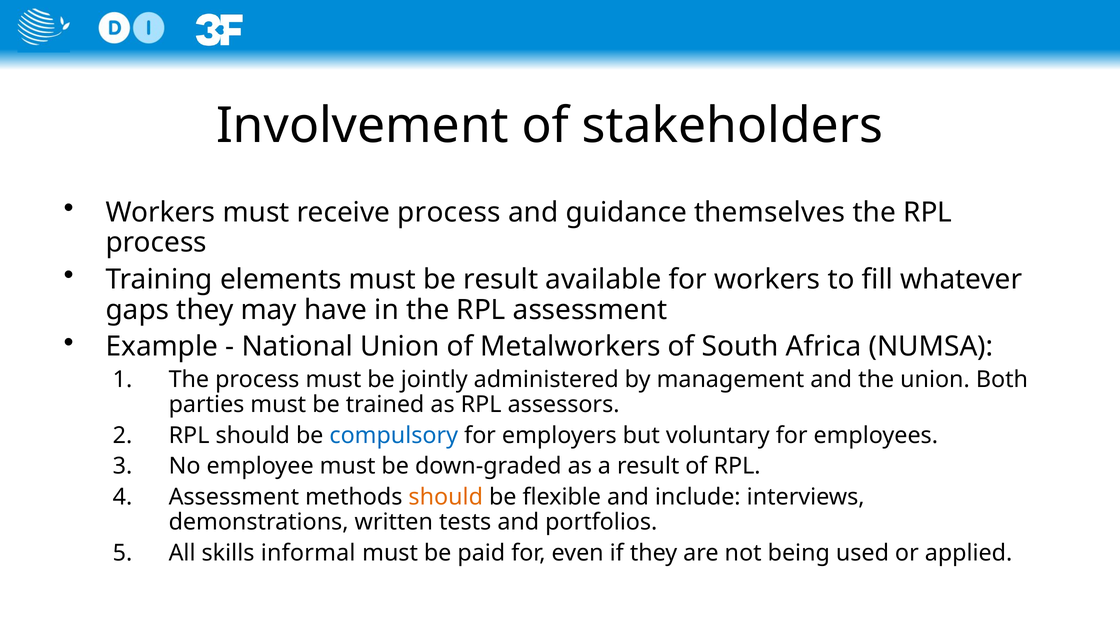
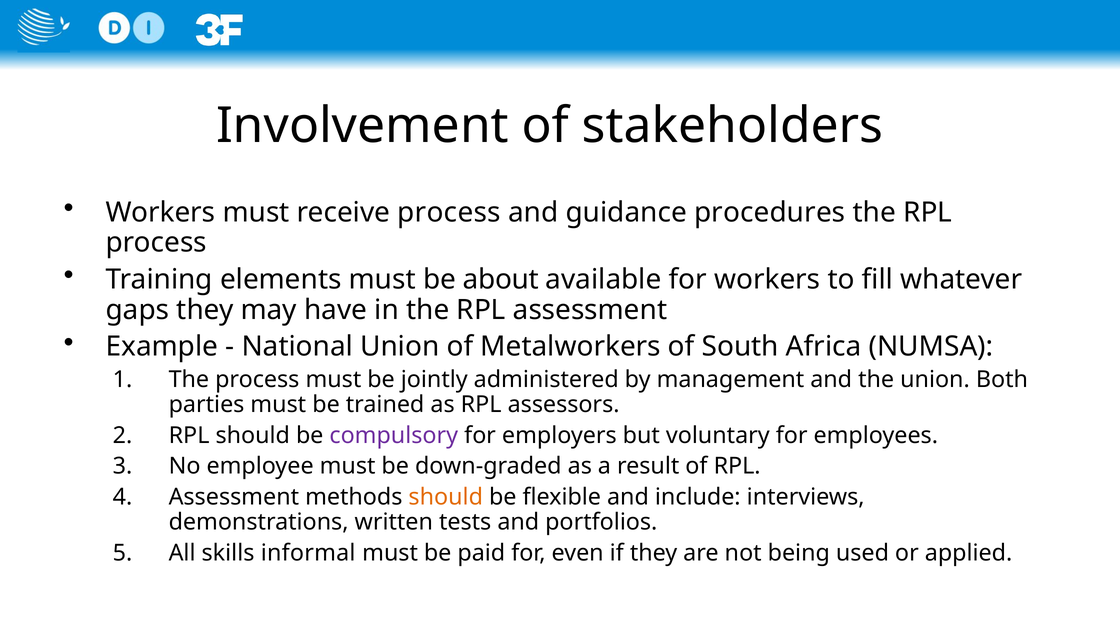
themselves: themselves -> procedures (770, 212)
be result: result -> about (501, 280)
compulsory colour: blue -> purple (394, 435)
